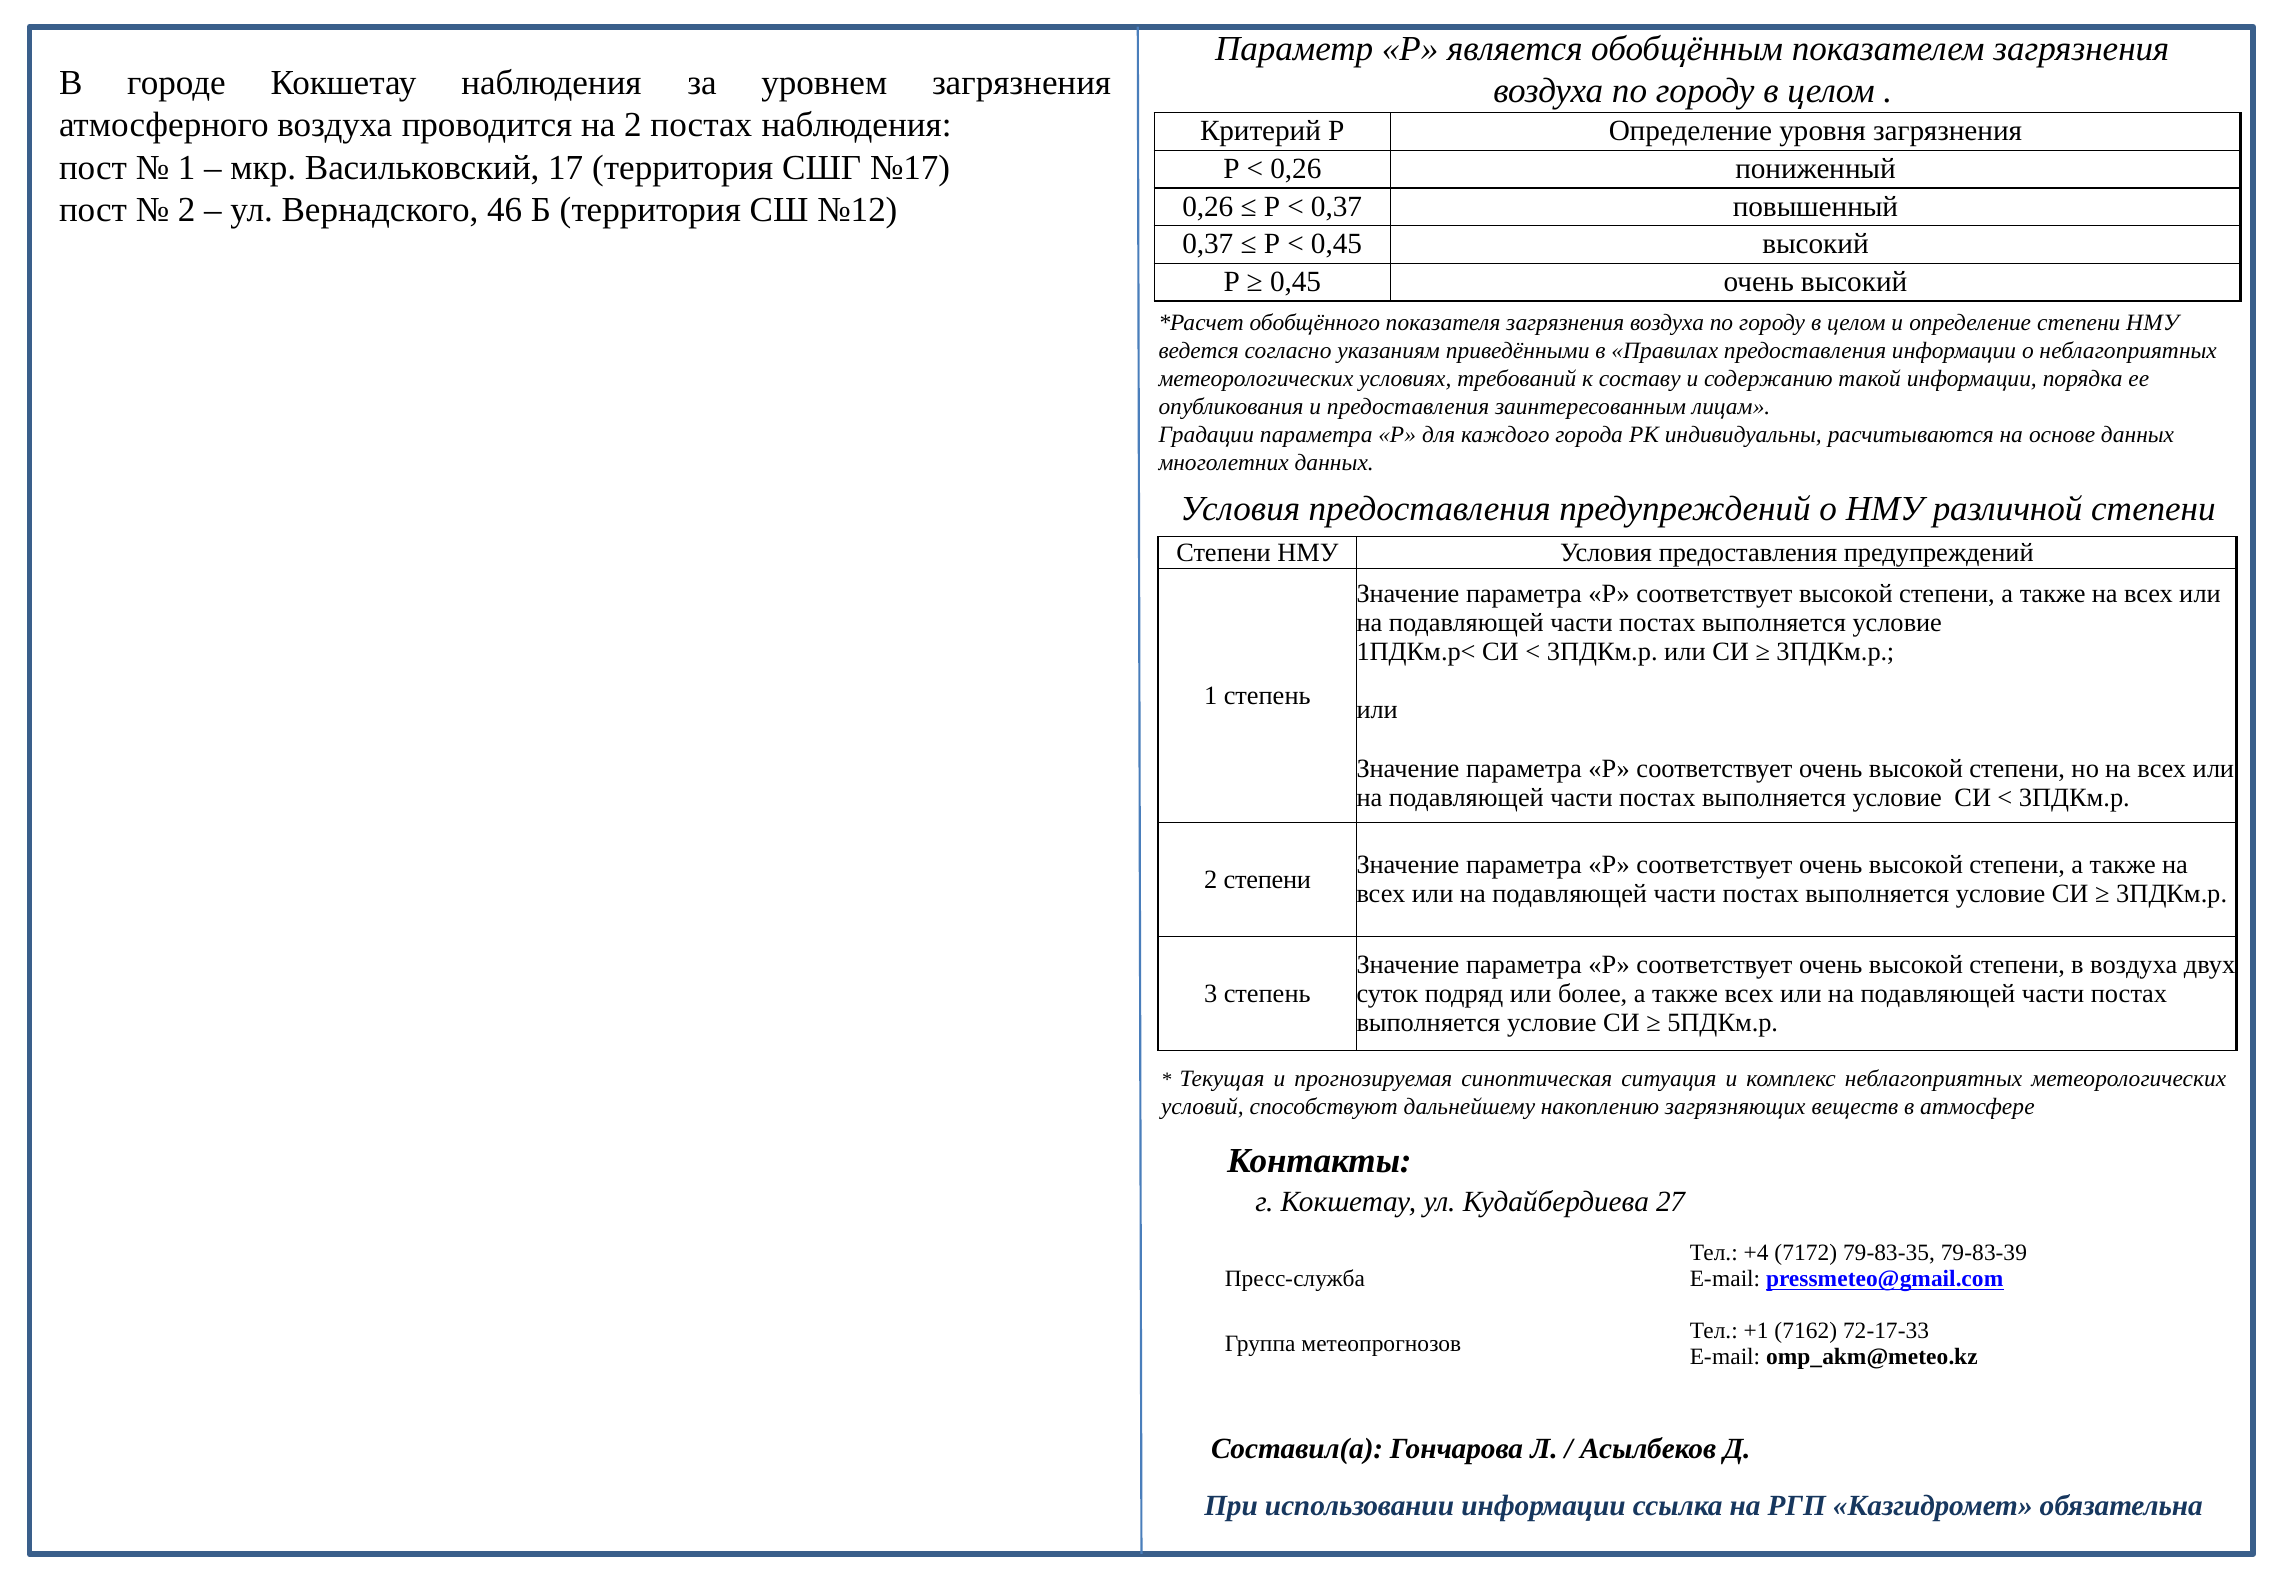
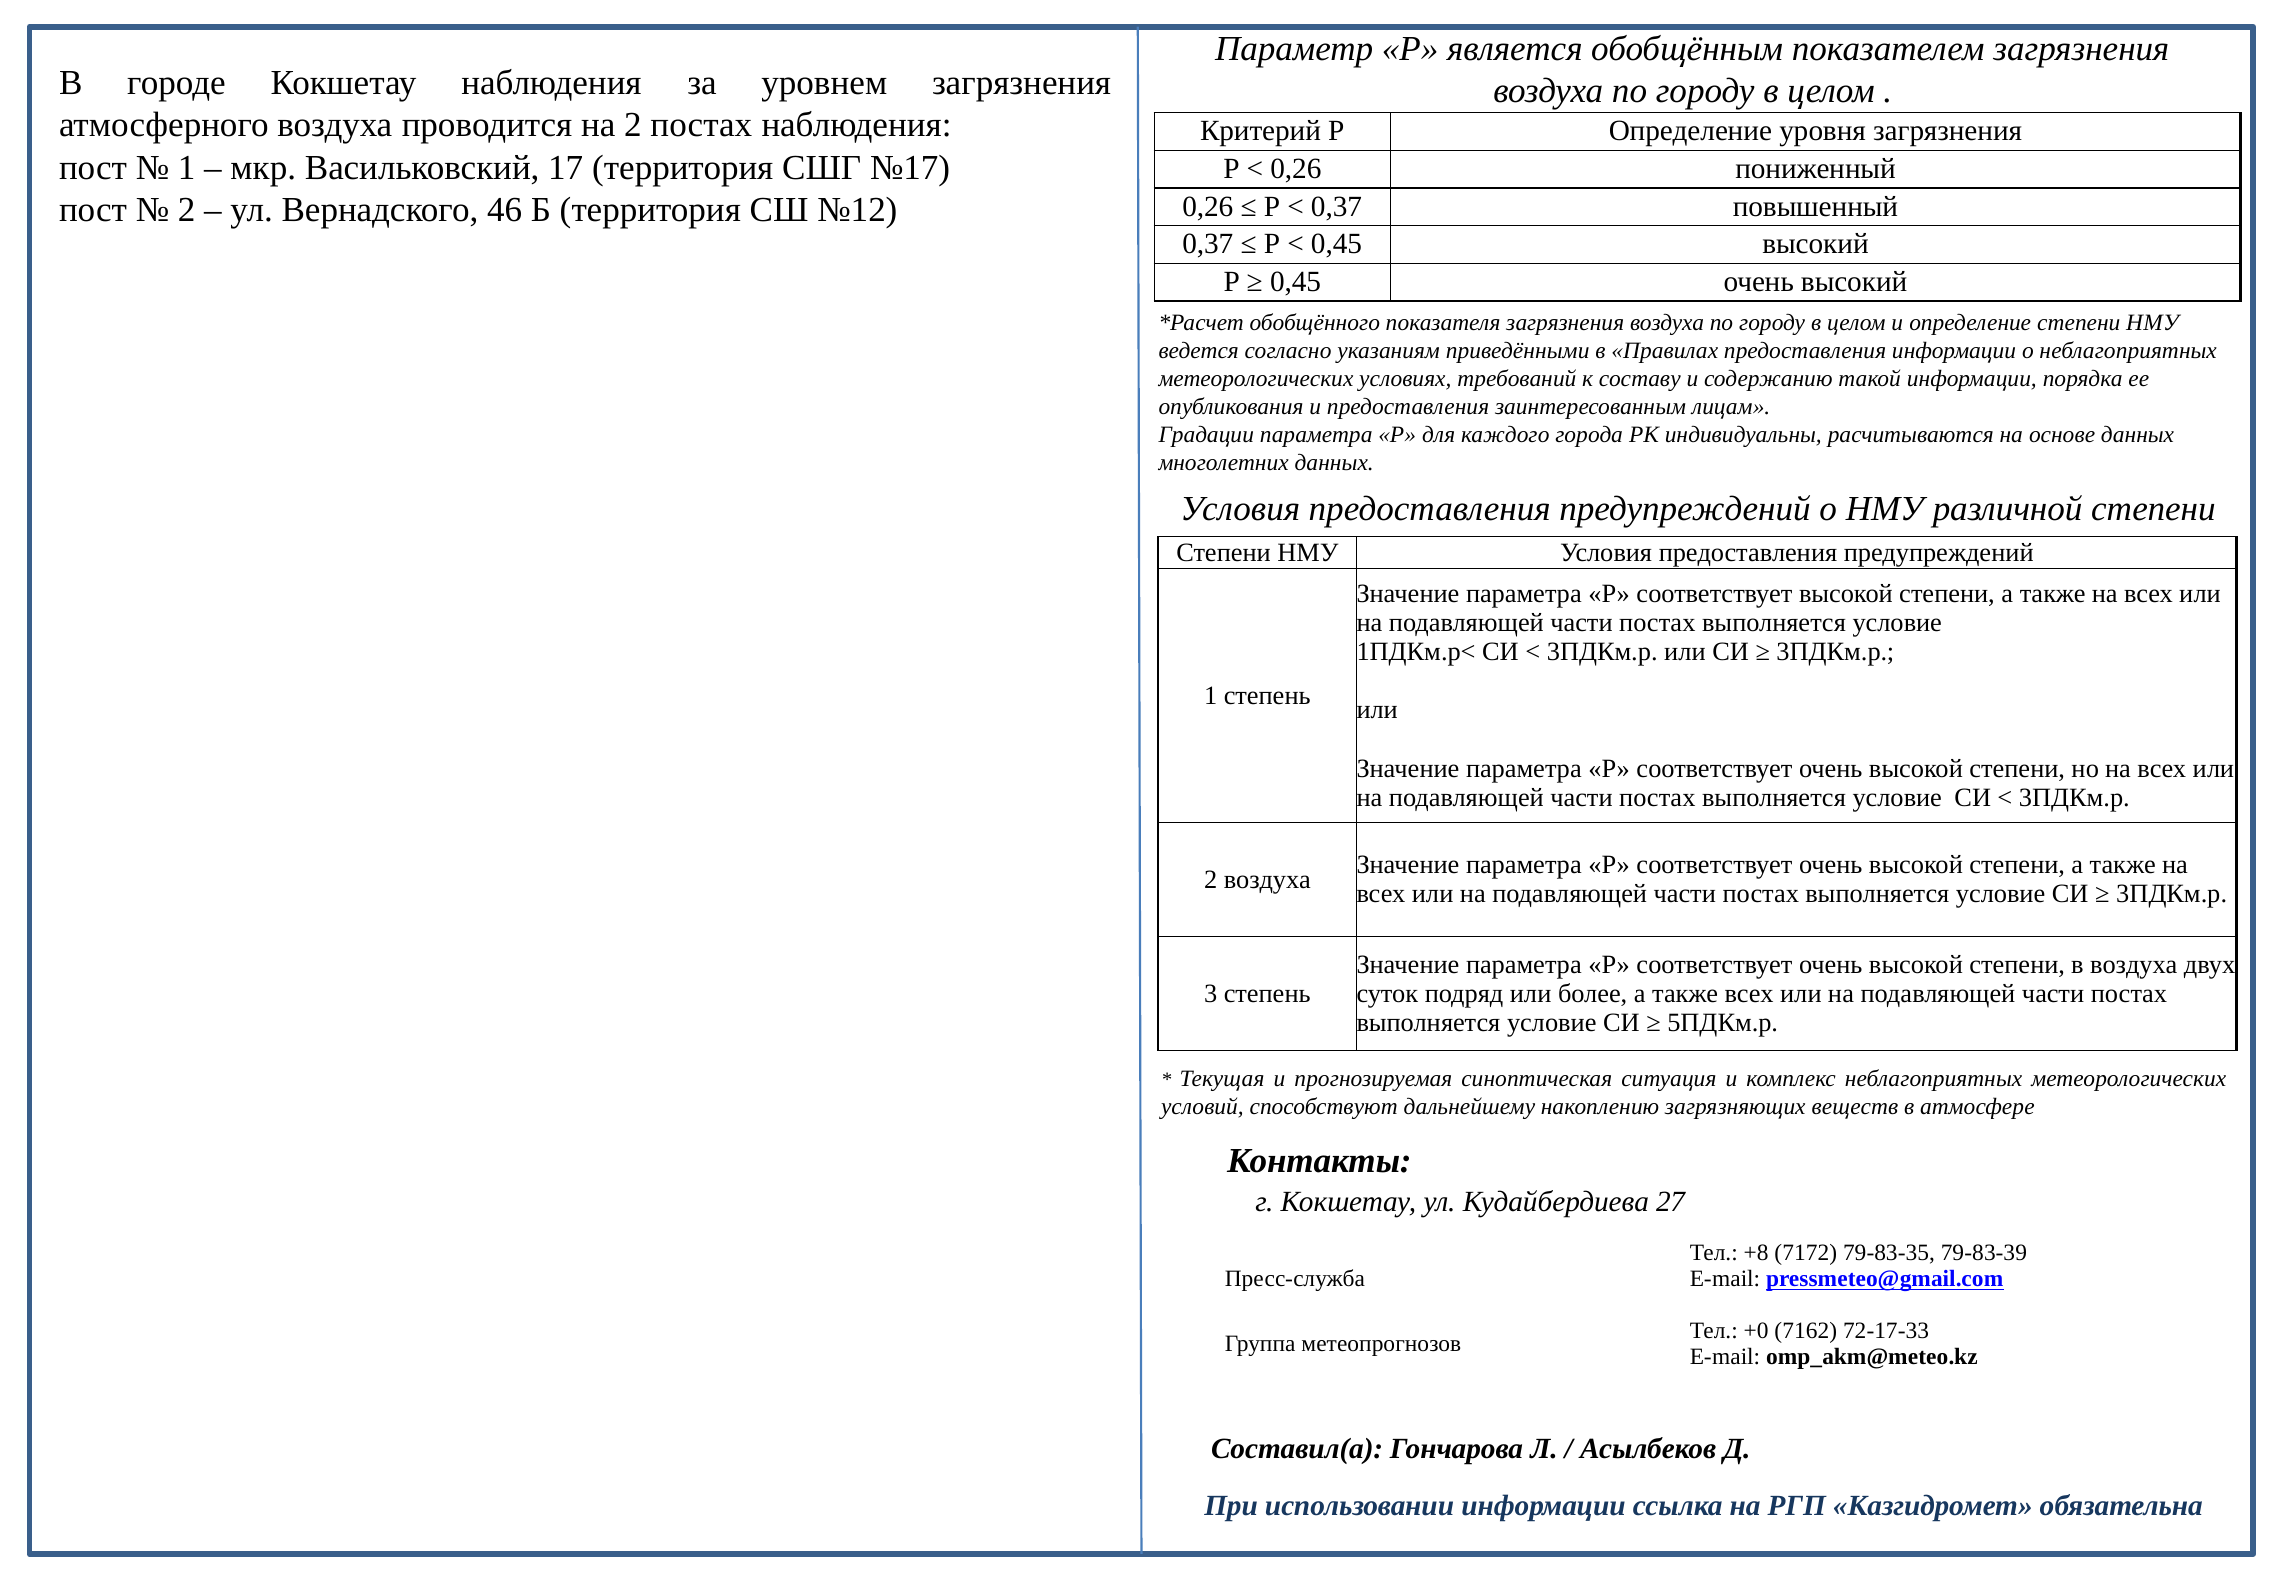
2 степени: степени -> воздуха (1267, 879)
+4: +4 -> +8 (1756, 1253)
+1: +1 -> +0 (1756, 1330)
